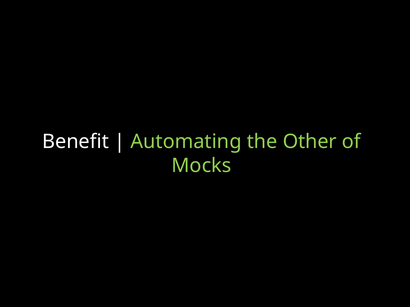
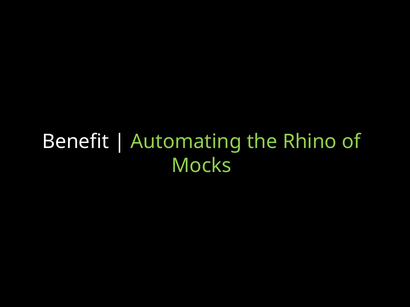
Other: Other -> Rhino (310, 142)
